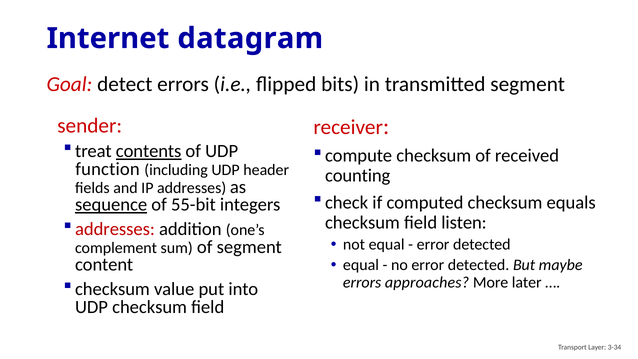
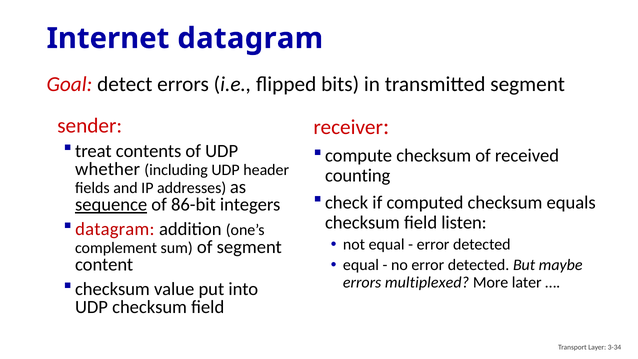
contents underline: present -> none (149, 151)
function: function -> whether (108, 169)
55-bit: 55-bit -> 86-bit (193, 205)
addresses: addresses -> datagram (115, 229)
approaches: approaches -> multiplexed (427, 282)
